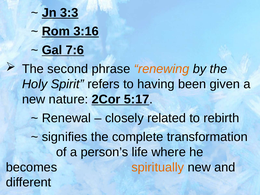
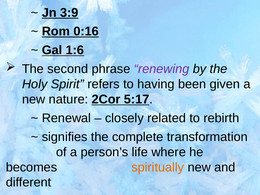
3:3: 3:3 -> 3:9 (69, 13)
3:16: 3:16 -> 0:16 (86, 31)
7:6: 7:6 -> 1:6 (75, 50)
renewing colour: orange -> purple (162, 69)
